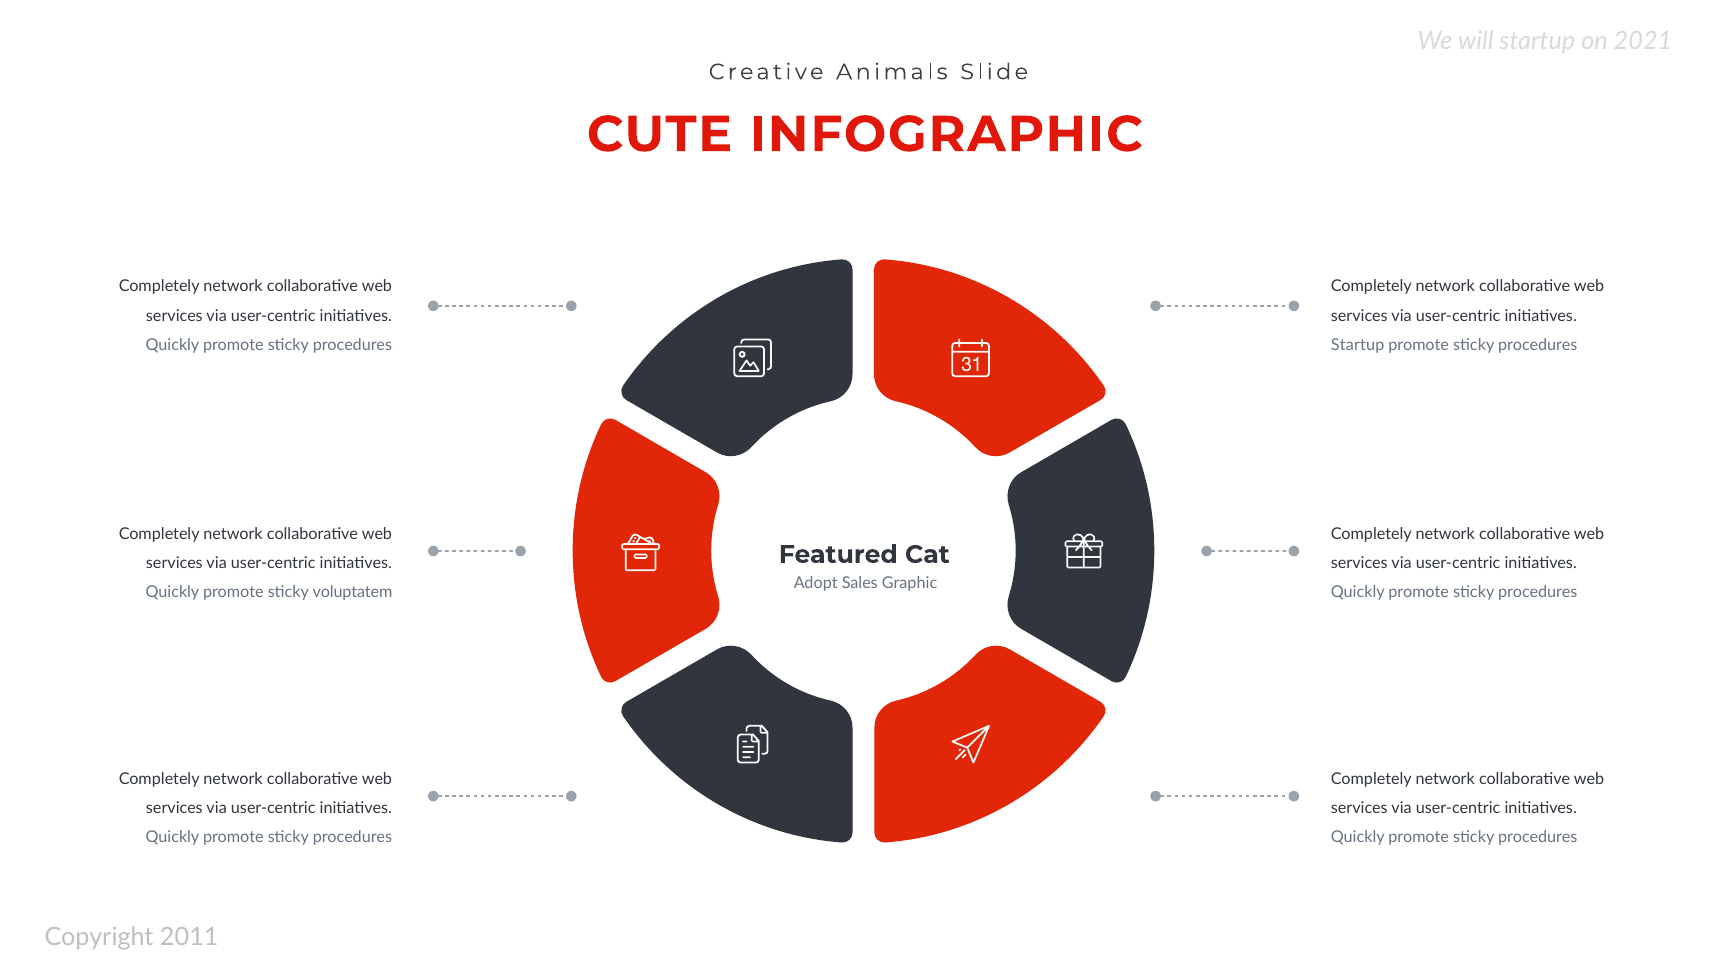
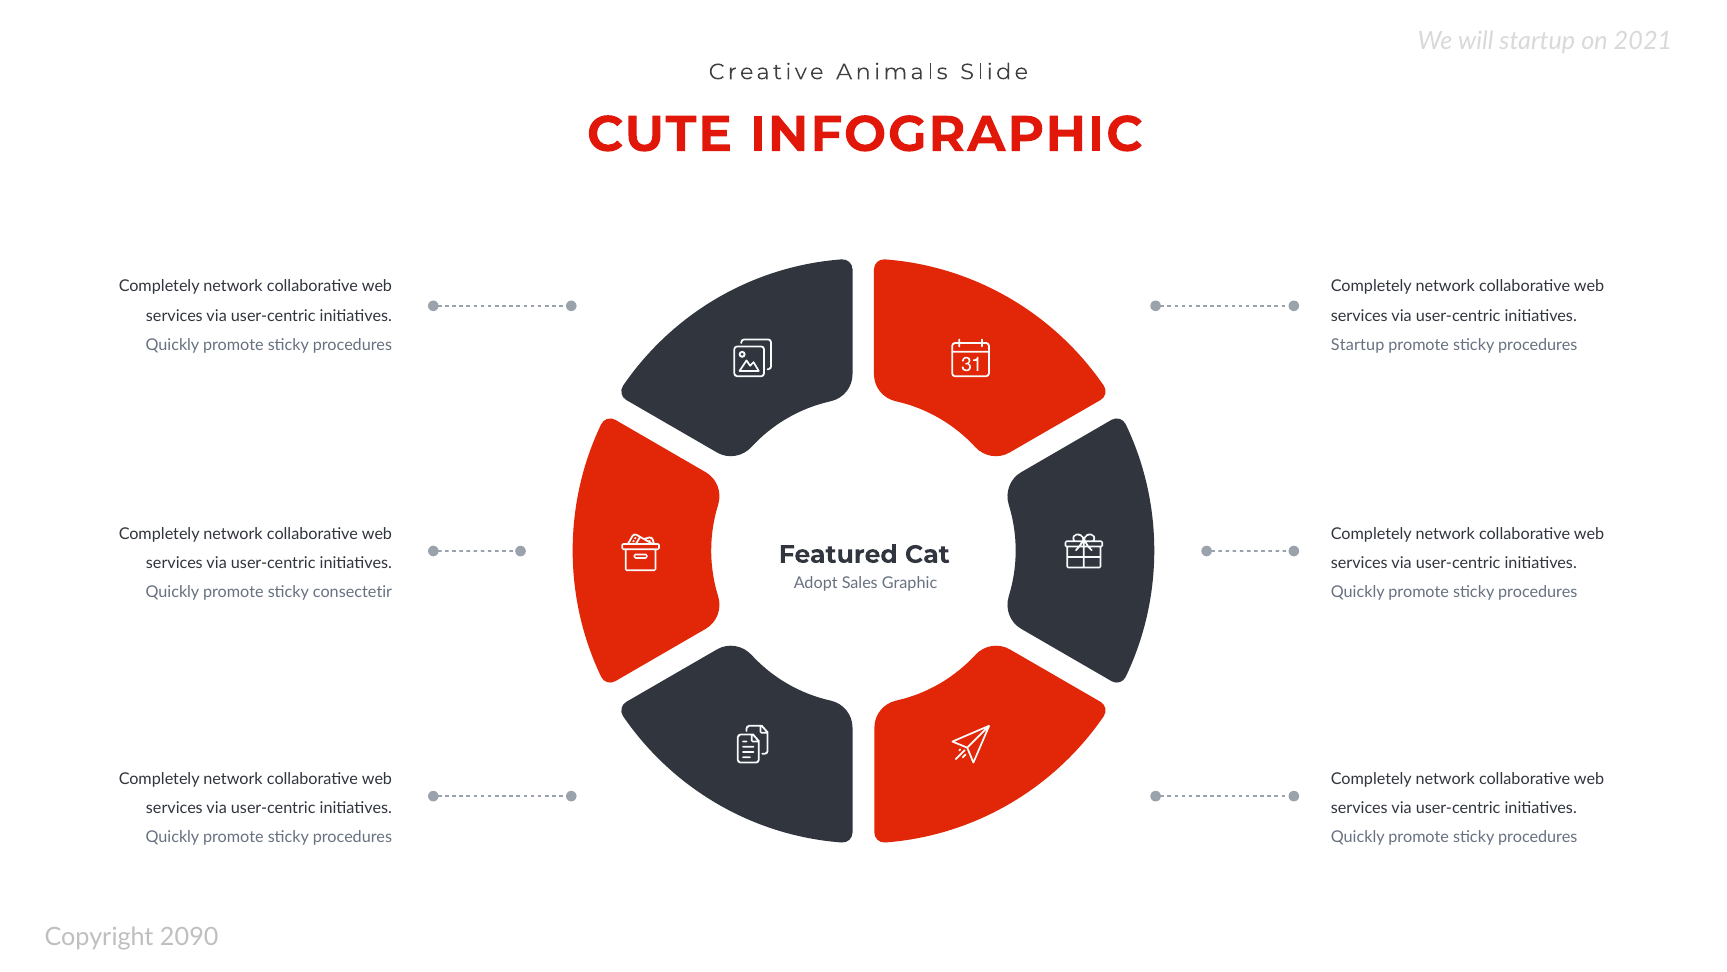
voluptatem: voluptatem -> consectetir (352, 592)
2011: 2011 -> 2090 (189, 937)
